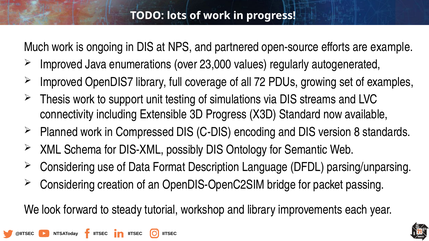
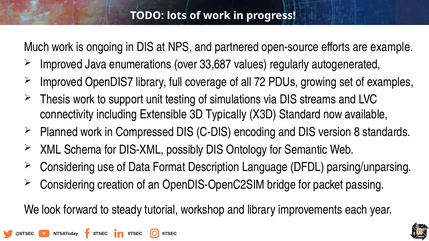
23,000: 23,000 -> 33,687 (216, 65)
3D Progress: Progress -> Typically (226, 115)
